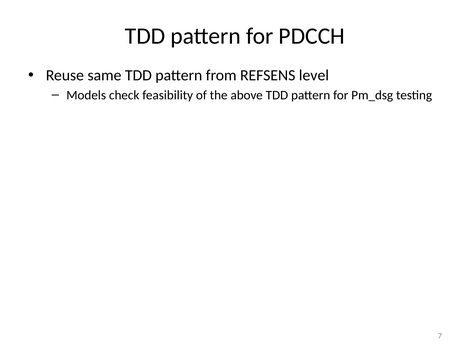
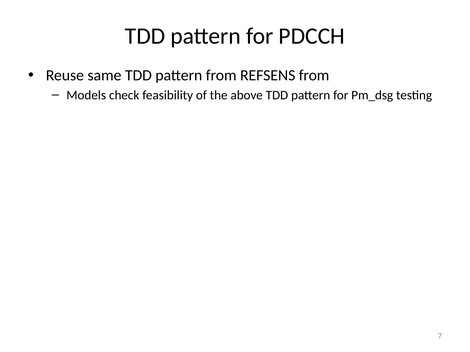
REFSENS level: level -> from (314, 76)
